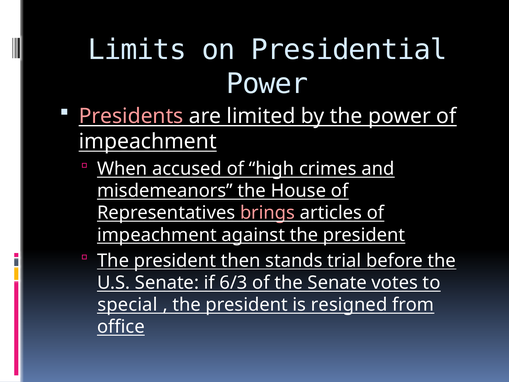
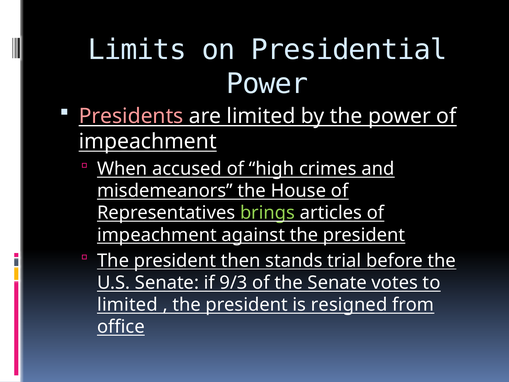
brings colour: pink -> light green (268, 213)
6/3: 6/3 -> 9/3 (234, 283)
special: special -> limited (127, 305)
